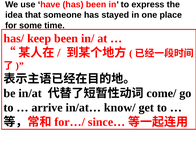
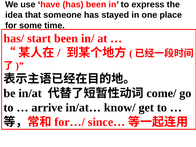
keep: keep -> start (39, 38)
